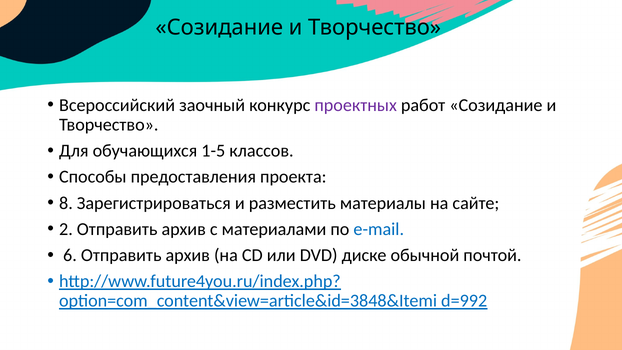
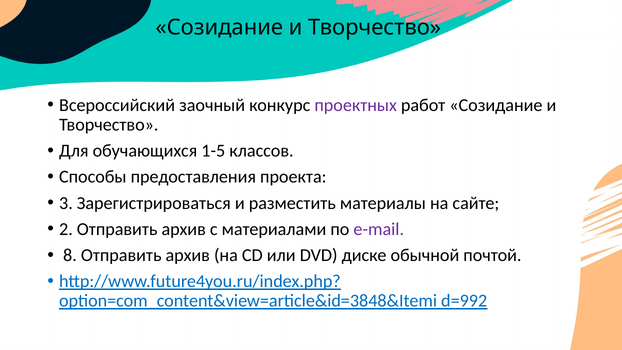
8: 8 -> 3 (66, 203)
e-mail colour: blue -> purple (379, 229)
6: 6 -> 8 (70, 255)
